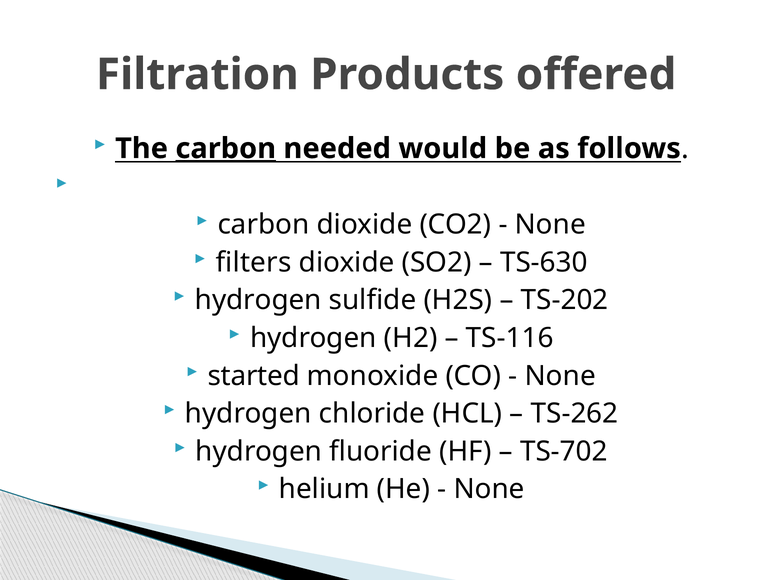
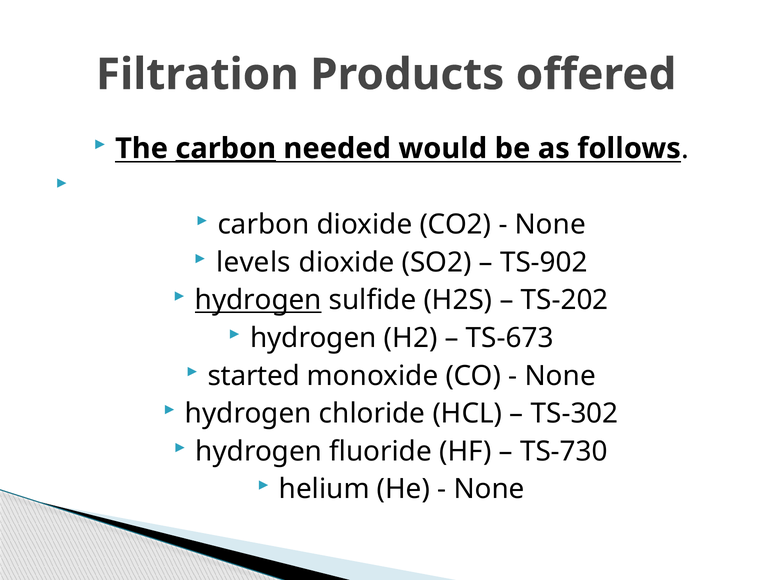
filters: filters -> levels (253, 262)
TS-630: TS-630 -> TS-902 (544, 262)
hydrogen underline: none -> present (258, 300)
TS-116: TS-116 -> TS-673 (510, 338)
TS-262: TS-262 -> TS-302 (575, 413)
TS-702: TS-702 -> TS-730 (564, 451)
